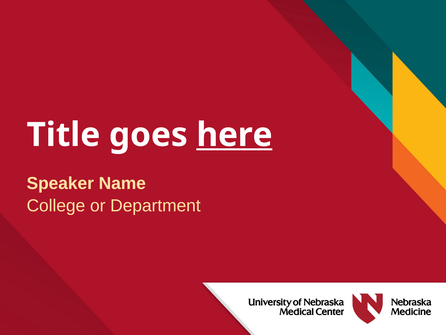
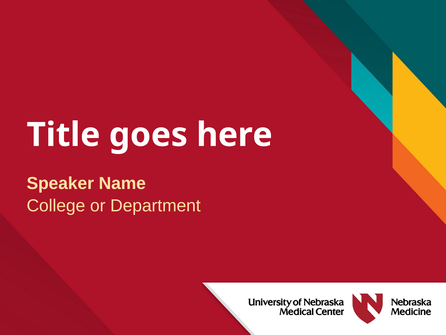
here underline: present -> none (234, 135)
